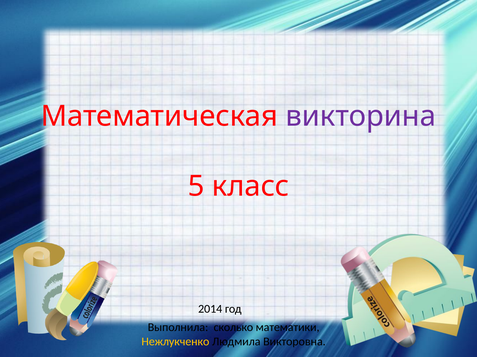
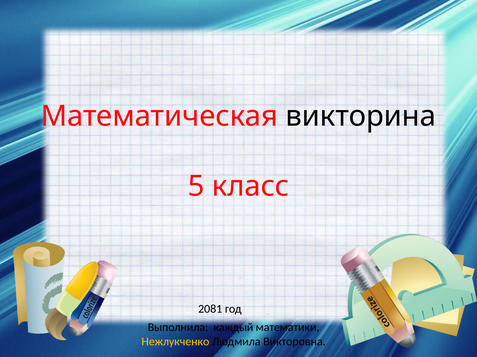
викторина colour: purple -> black (361, 117)
2014: 2014 -> 2081 (210, 309)
сколько: сколько -> каждый (233, 328)
